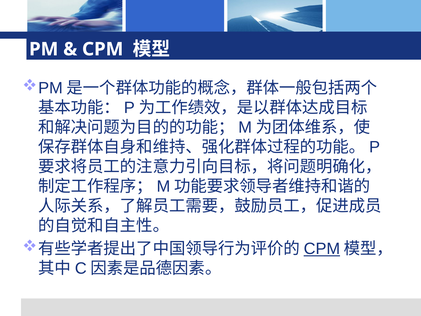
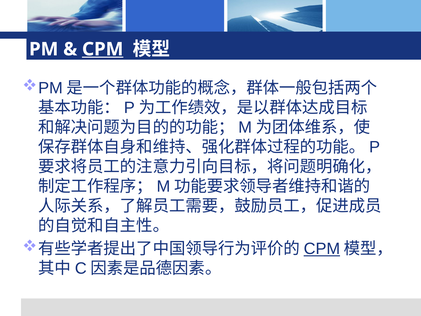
CPM underline: none -> present (103, 49)
